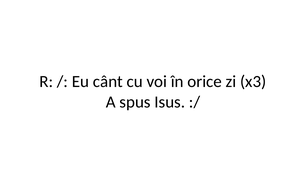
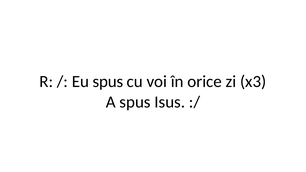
Eu cânt: cânt -> spus (108, 82)
